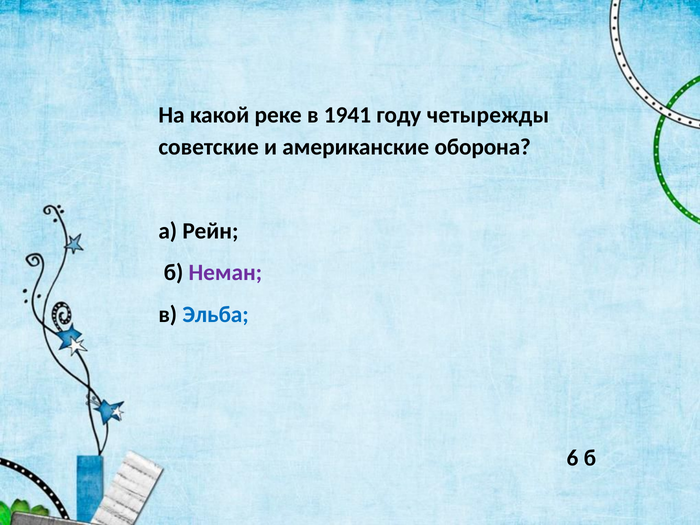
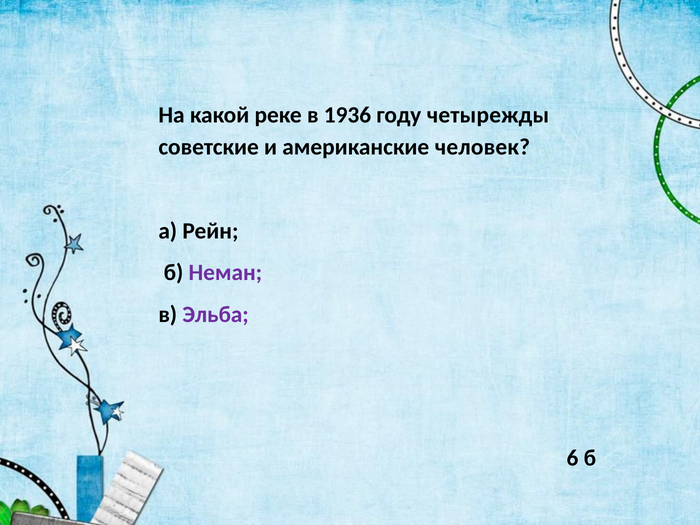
1941: 1941 -> 1936 (347, 115)
оборона: оборона -> человек (482, 147)
Эльба colour: blue -> purple (216, 315)
